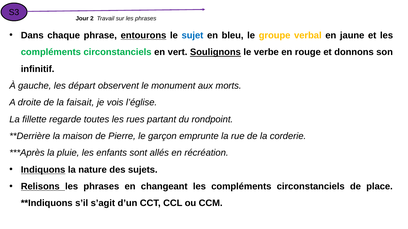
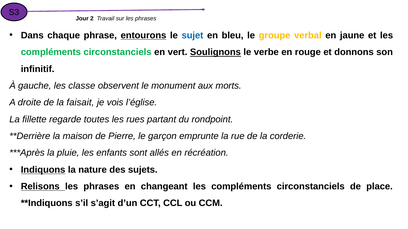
départ: départ -> classe (82, 86)
